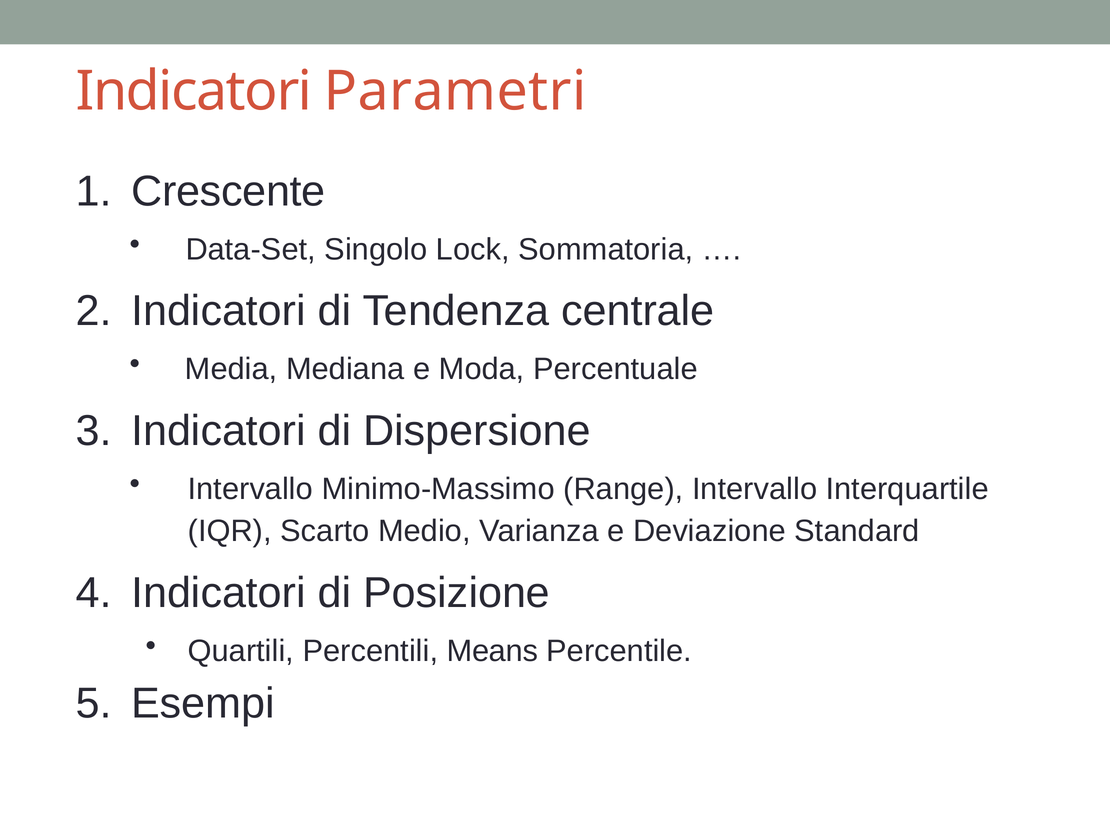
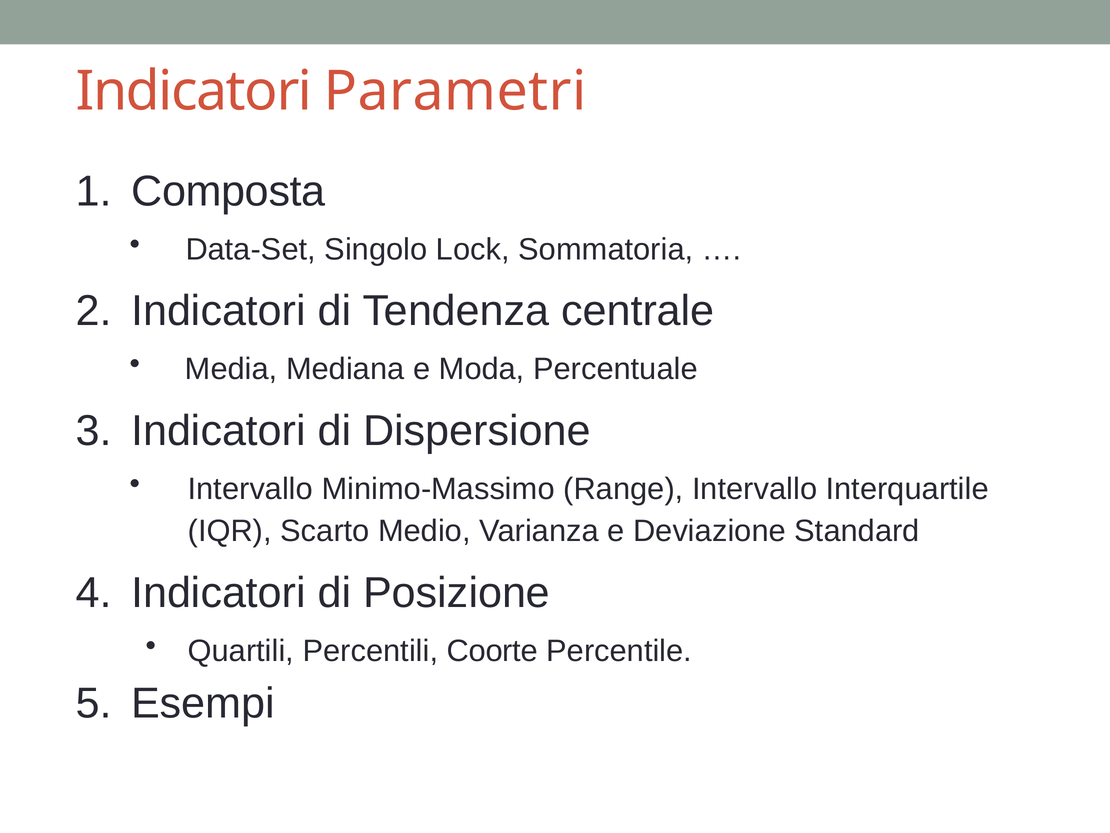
Crescente: Crescente -> Composta (228, 191)
Means: Means -> Coorte (492, 651)
